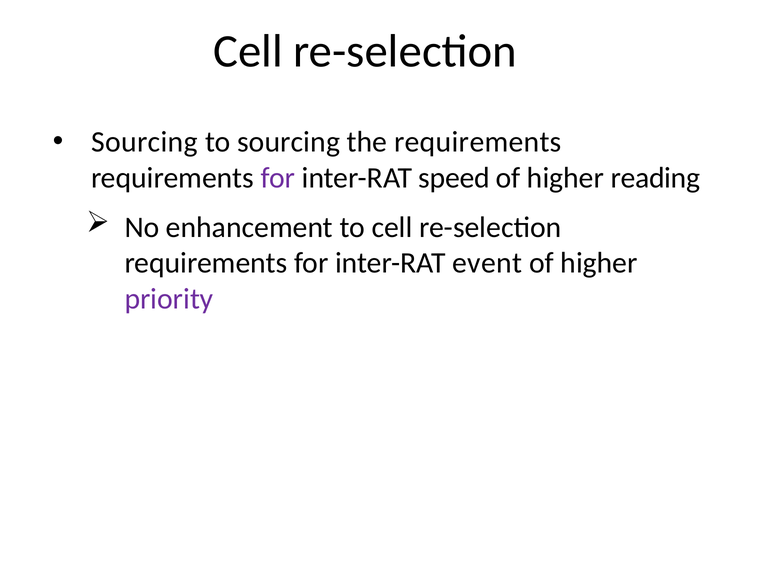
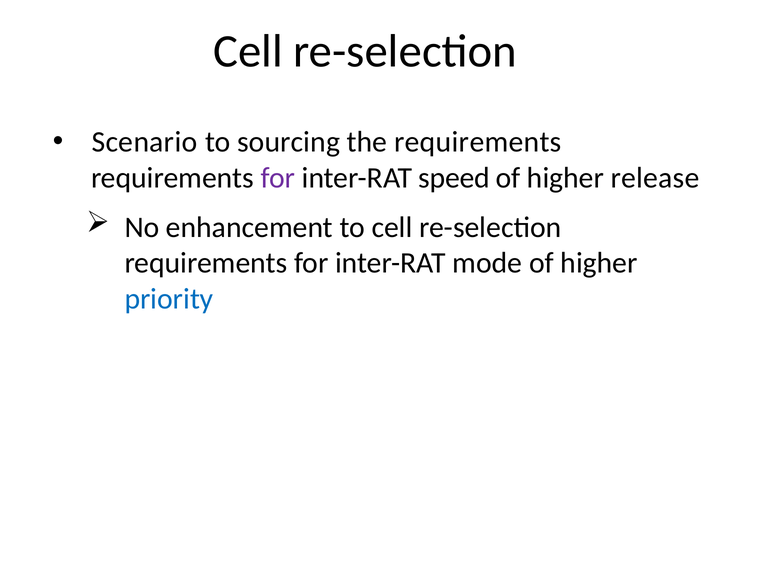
Sourcing: Sourcing -> Scenario (145, 142)
reading: reading -> release (655, 178)
event: event -> mode (487, 263)
priority colour: purple -> blue (169, 299)
